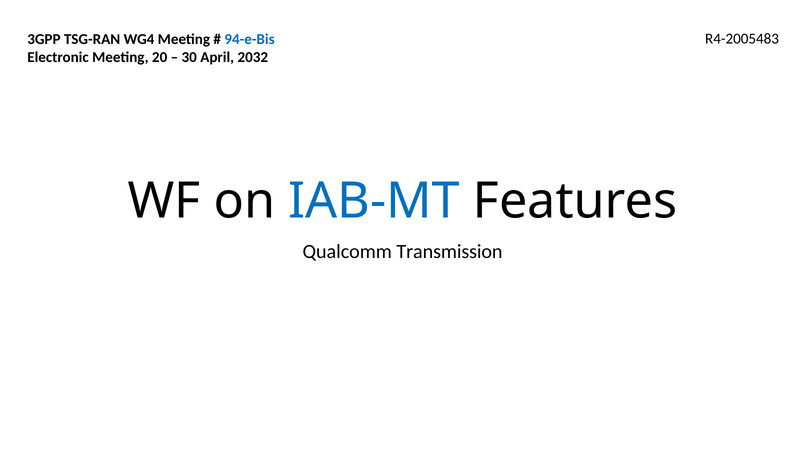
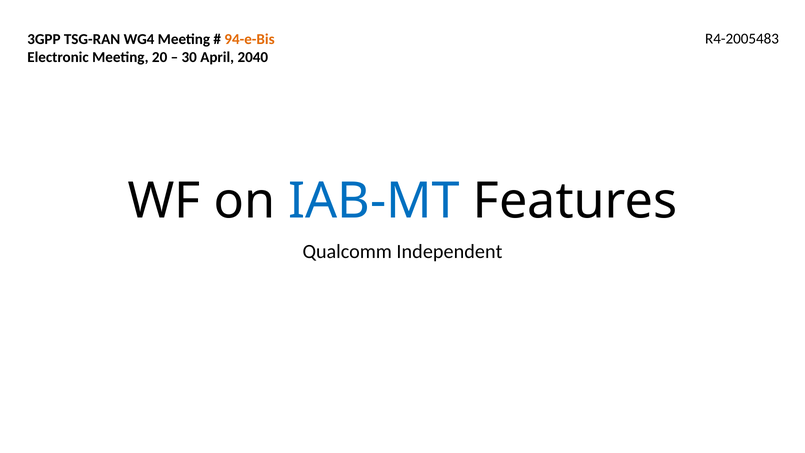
94-e-Bis colour: blue -> orange (250, 39)
2032: 2032 -> 2040 (253, 57)
Transmission: Transmission -> Independent (449, 252)
